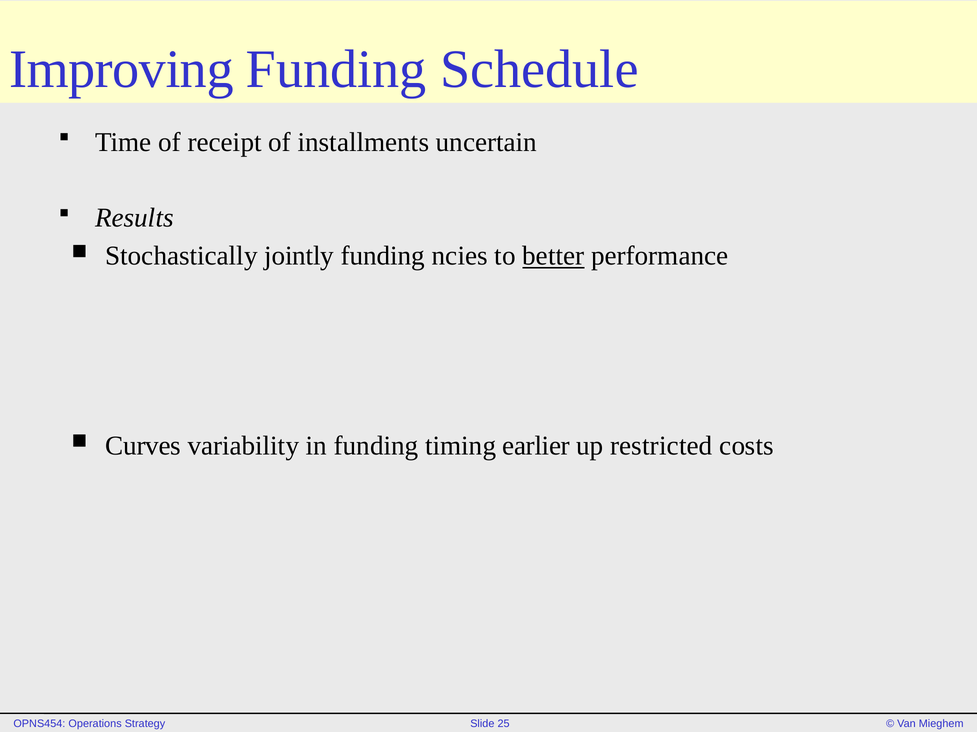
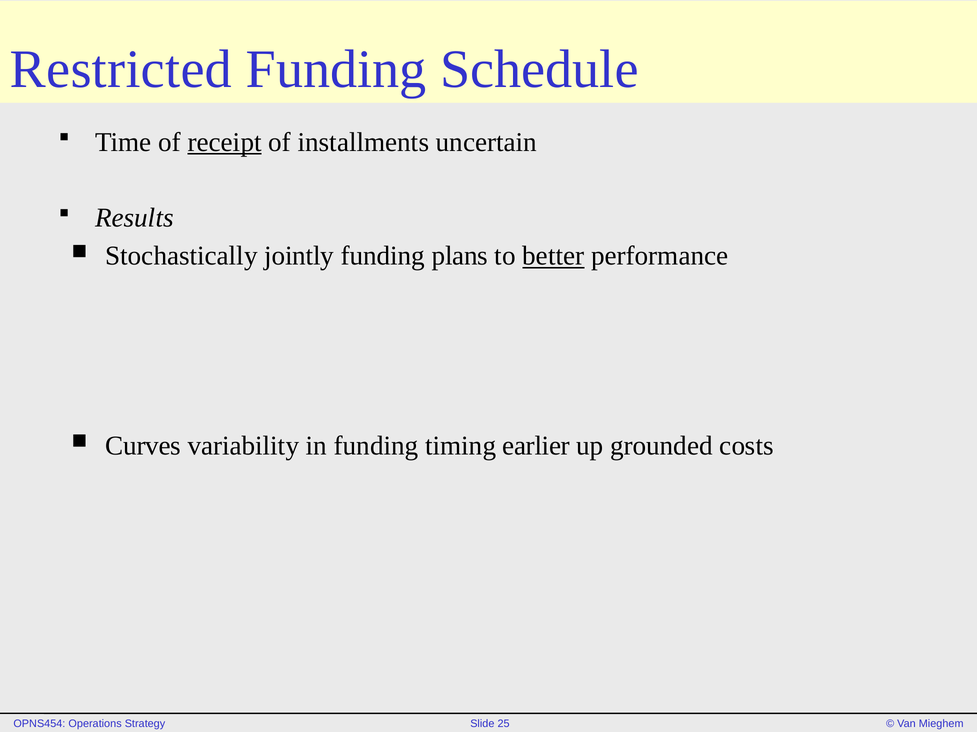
Improving: Improving -> Restricted (121, 69)
receipt underline: none -> present (225, 142)
ncies: ncies -> plans (460, 256)
restricted: restricted -> grounded (661, 446)
